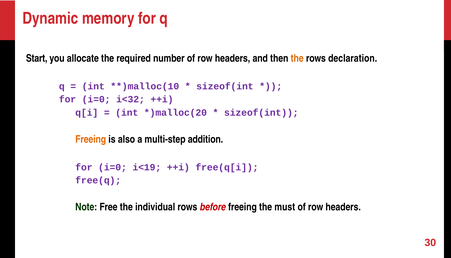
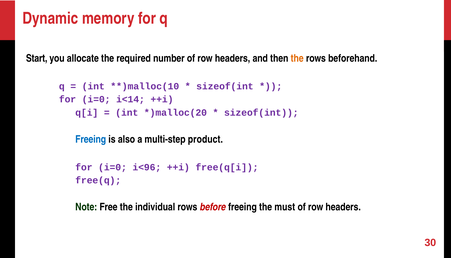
declaration: declaration -> beforehand (353, 58)
i<32: i<32 -> i<14 (130, 99)
Freeing colour: orange -> blue (91, 139)
addition: addition -> product (205, 139)
i<19: i<19 -> i<96 (147, 167)
